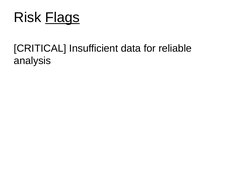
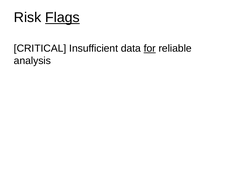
for underline: none -> present (150, 48)
